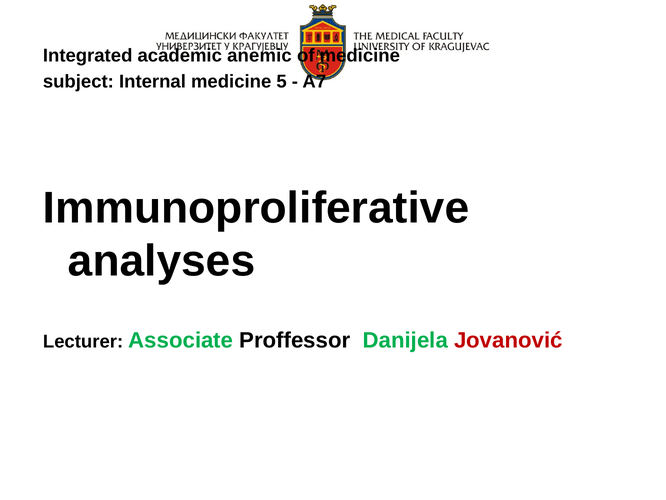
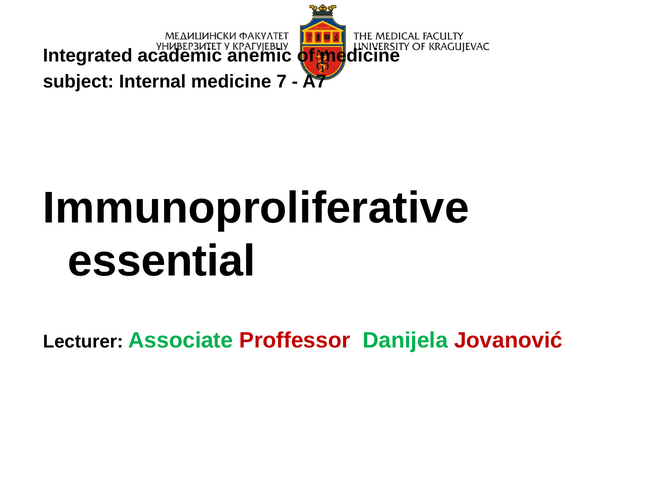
5: 5 -> 7 (282, 82)
analyses: analyses -> essential (162, 261)
Proffessor colour: black -> red (295, 340)
